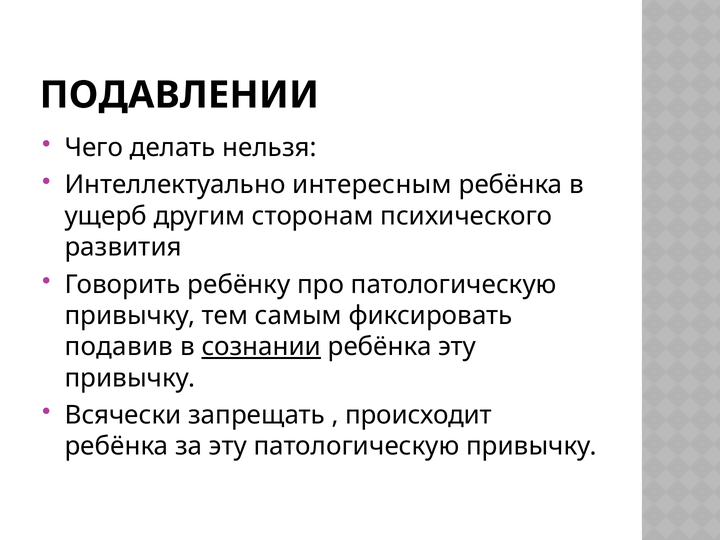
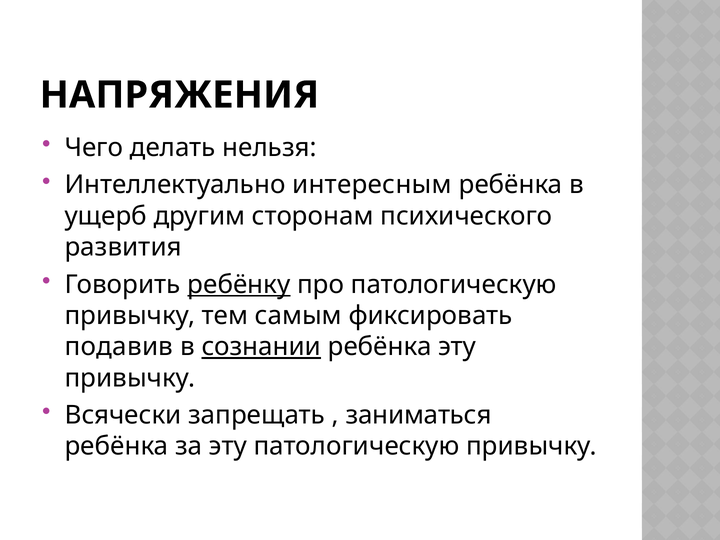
ПОДАВЛЕНИИ: ПОДАВЛЕНИИ -> НАПРЯЖЕНИЯ (179, 95)
ребёнку underline: none -> present (239, 284)
происходит: происходит -> заниматься (419, 415)
